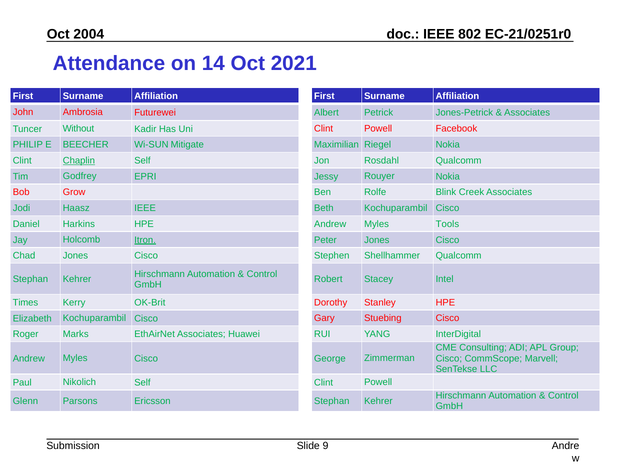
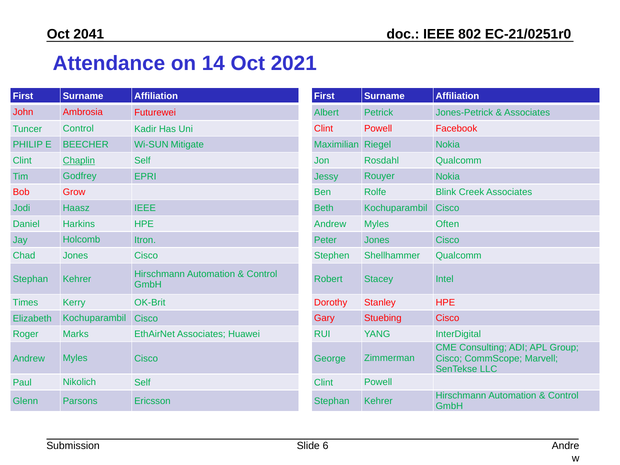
2004: 2004 -> 2041 (89, 34)
Tuncer Without: Without -> Control (78, 129)
Tools: Tools -> Often (447, 224)
Itron underline: present -> none (145, 240)
9: 9 -> 6 (326, 446)
